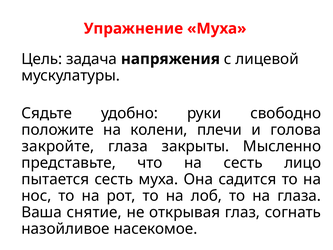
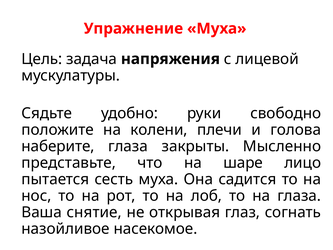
закройте: закройте -> наберите (58, 146)
на сесть: сесть -> шаре (243, 163)
